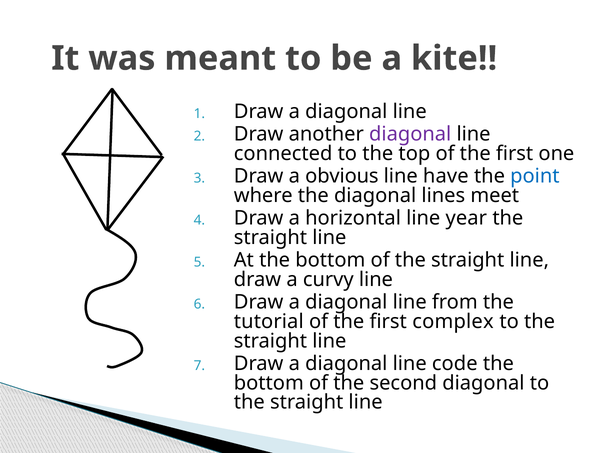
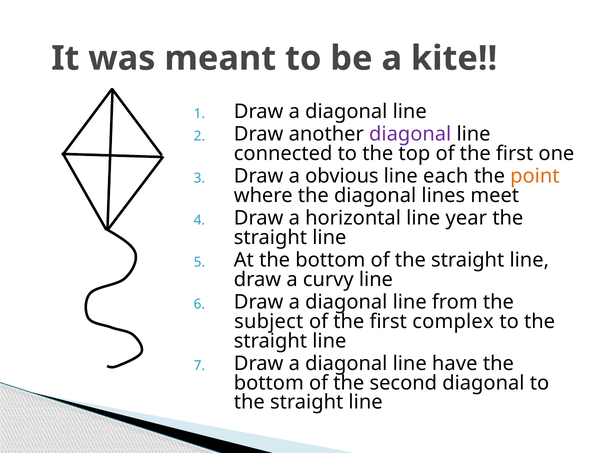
have: have -> each (446, 176)
point colour: blue -> orange (535, 176)
tutorial: tutorial -> subject (269, 321)
code: code -> have (455, 363)
